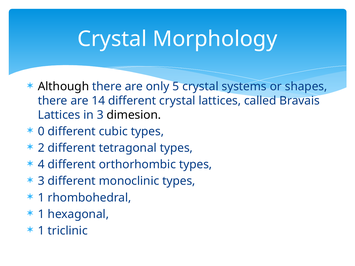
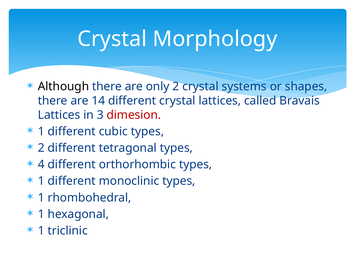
only 5: 5 -> 2 (176, 87)
dimesion colour: black -> red (134, 115)
0: 0 -> 1 (41, 132)
3: 3 -> 1 (41, 181)
